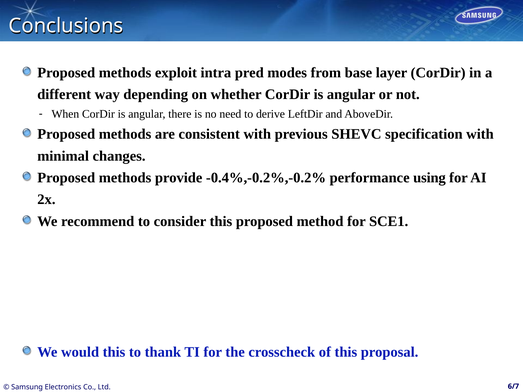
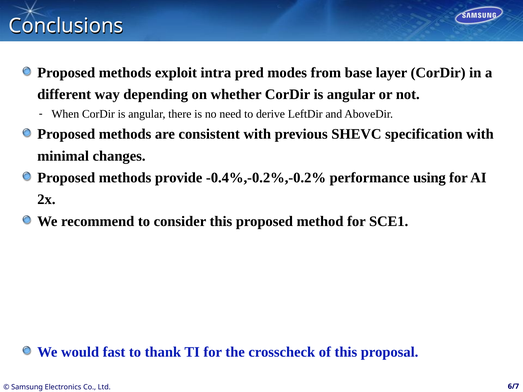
would this: this -> fast (114, 352)
